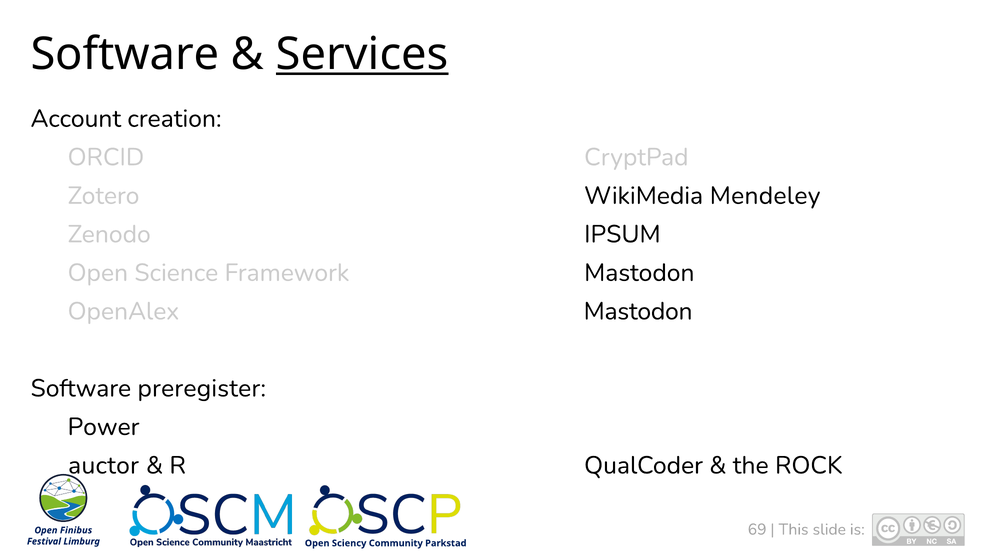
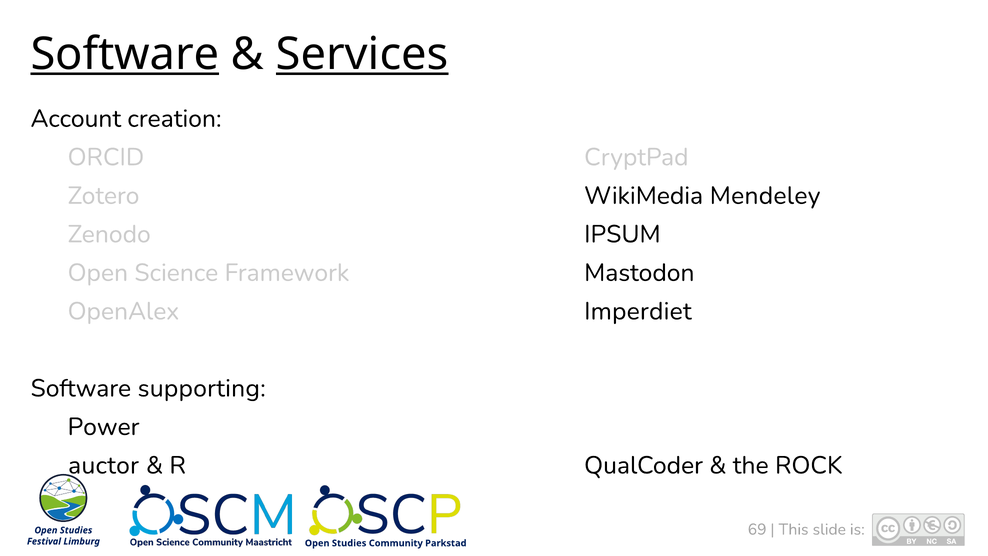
Software underline: none -> present (125, 54)
Mastodon: Mastodon -> Imperdiet (638, 311)
preregister: preregister -> supporting (202, 388)
Finibus: Finibus -> Studies (76, 530)
Sciency: Sciency -> Studies (349, 543)
